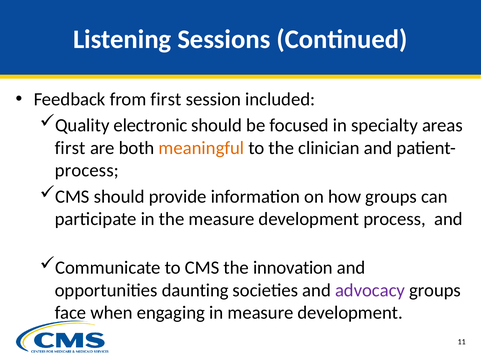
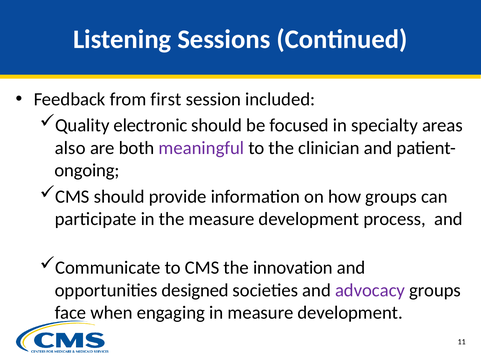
first: first -> also (70, 148)
meaningful colour: orange -> purple (201, 148)
process: process -> ongoing (87, 170)
daunting: daunting -> designed (195, 290)
